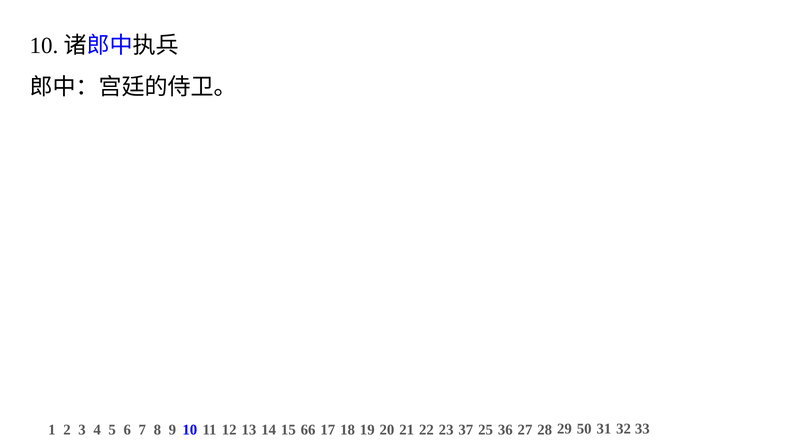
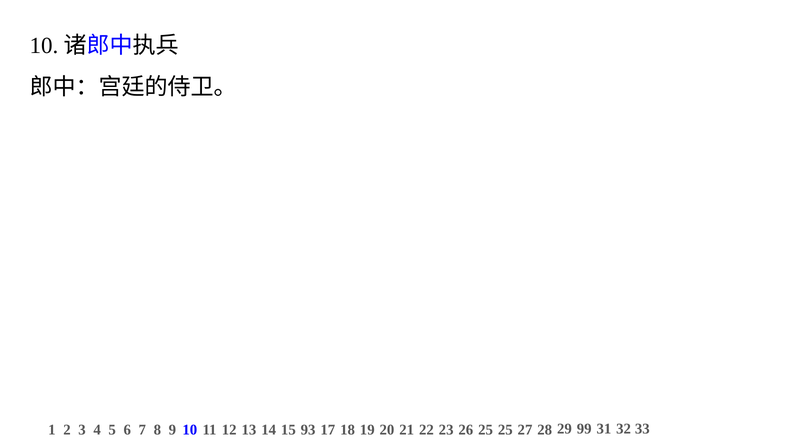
66: 66 -> 93 (308, 429)
37: 37 -> 26 (466, 429)
25 36: 36 -> 25 (505, 429)
50: 50 -> 99 (584, 429)
